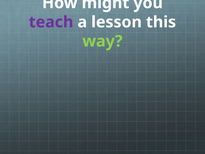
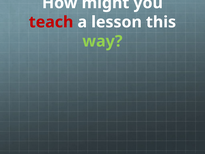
teach colour: purple -> red (51, 22)
